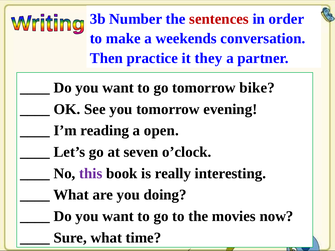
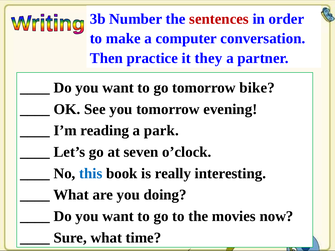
weekends: weekends -> computer (186, 39)
open: open -> park (161, 131)
this colour: purple -> blue (91, 174)
